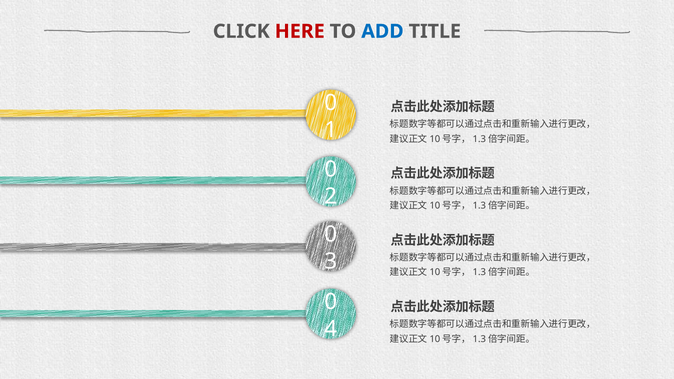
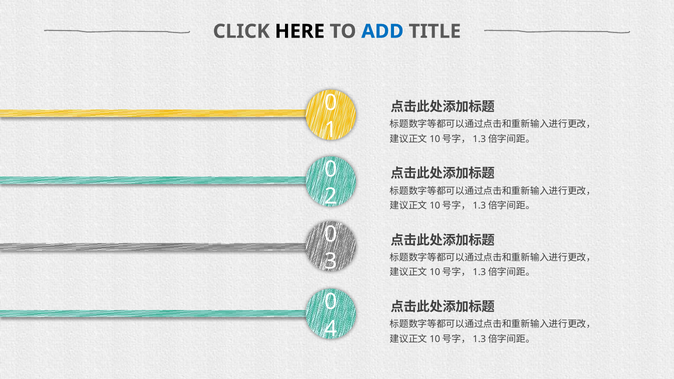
HERE colour: red -> black (300, 31)
